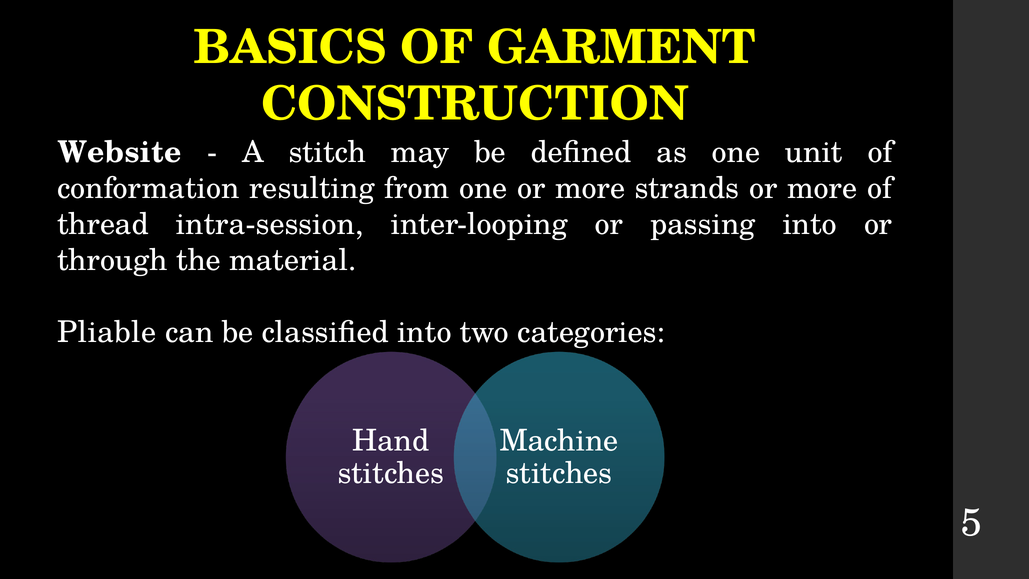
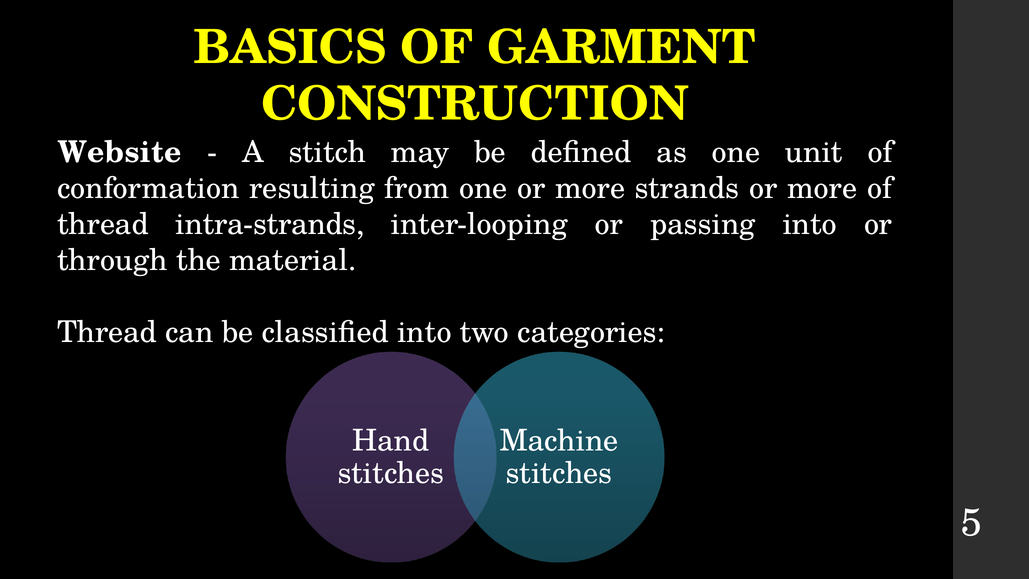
intra-session: intra-session -> intra-strands (270, 224)
Pliable: Pliable -> Thread (107, 332)
